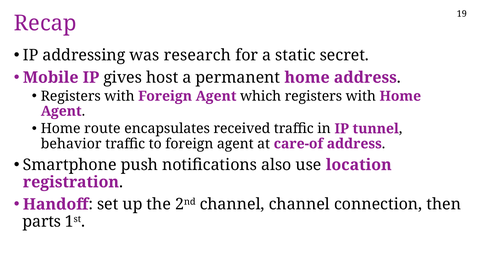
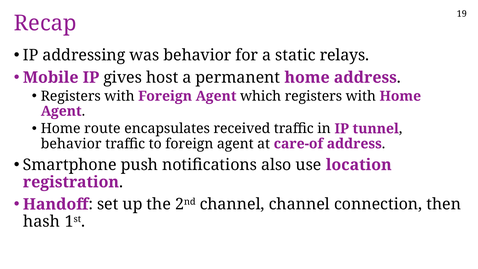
was research: research -> behavior (197, 55)
secret: secret -> relays (344, 55)
parts: parts -> hash (42, 221)
